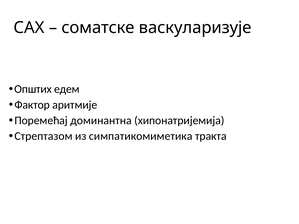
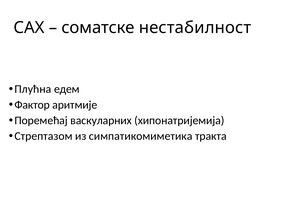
васкуларизује: васкуларизује -> нестабилност (195, 28)
Општих: Општих -> Плућна (33, 89)
доминантна: доминантна -> васкуларних (101, 121)
